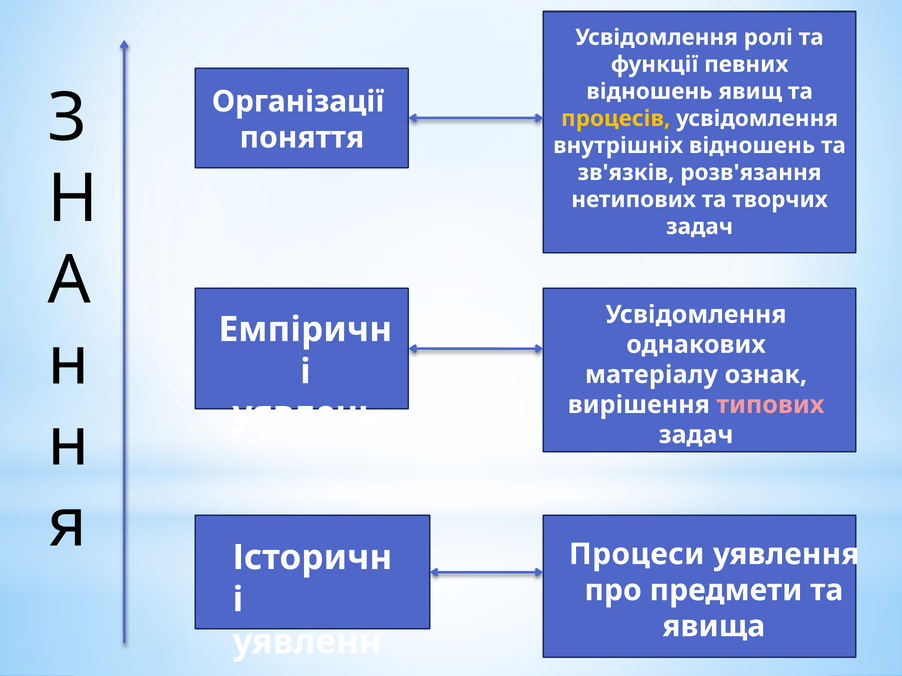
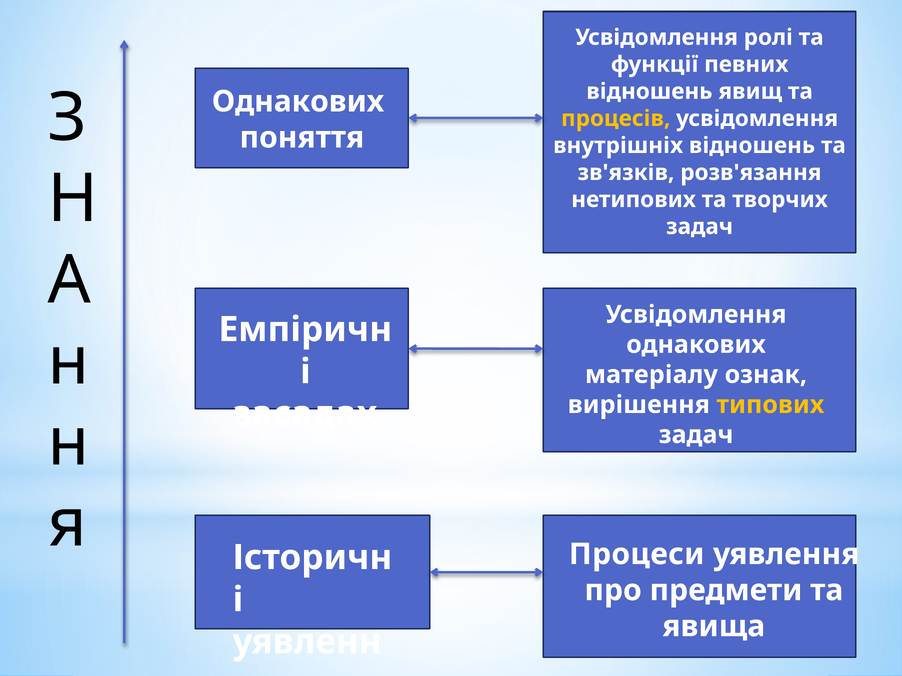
Організації: Організації -> Однакових (298, 102)
типових colour: pink -> yellow (770, 405)
уявлень: уявлень -> засадах (305, 414)
